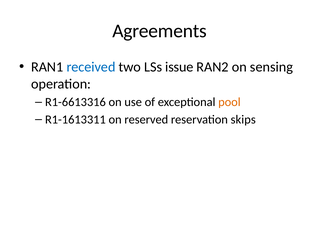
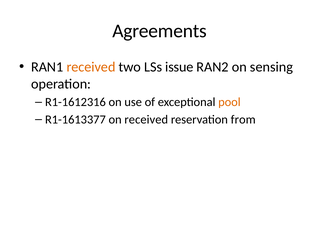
received colour: blue -> orange (91, 67)
R1-6613316: R1-6613316 -> R1-1612316 (75, 102)
R1-1613311: R1-1613311 -> R1-1613377 (75, 120)
on reserved: reserved -> received (146, 120)
skips: skips -> from (243, 120)
